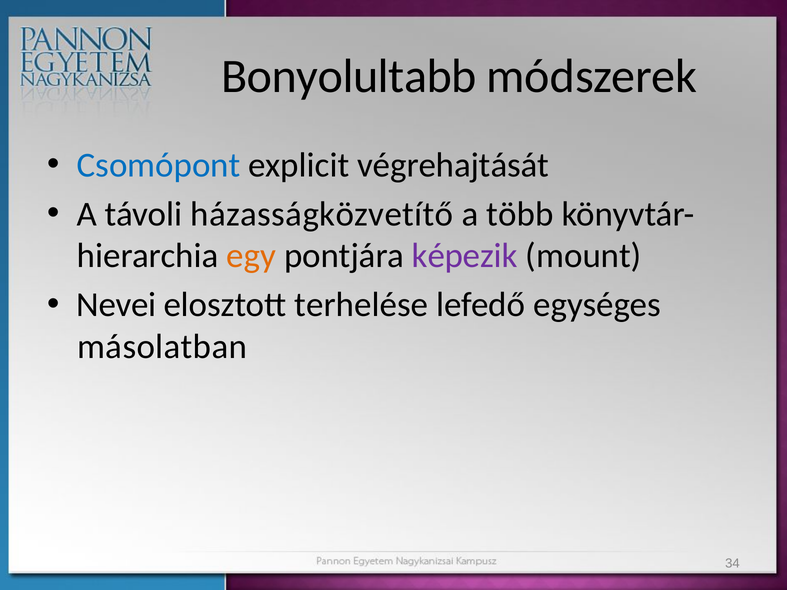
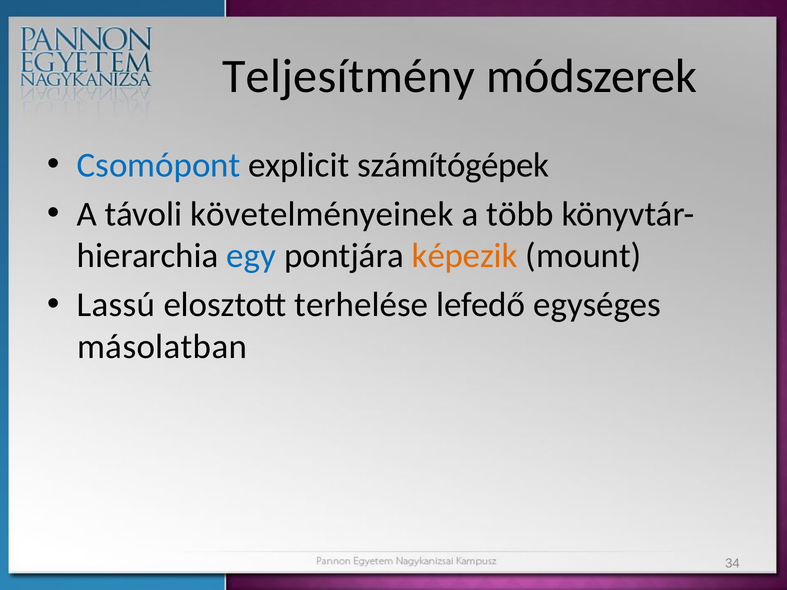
Bonyolultabb: Bonyolultabb -> Teljesítmény (348, 76)
végrehajtását: végrehajtását -> számítógépek (453, 165)
házasságközvetítő: házasságközvetítő -> követelményeinek (322, 214)
egy colour: orange -> blue (251, 256)
képezik colour: purple -> orange (465, 256)
Nevei: Nevei -> Lassú (116, 305)
